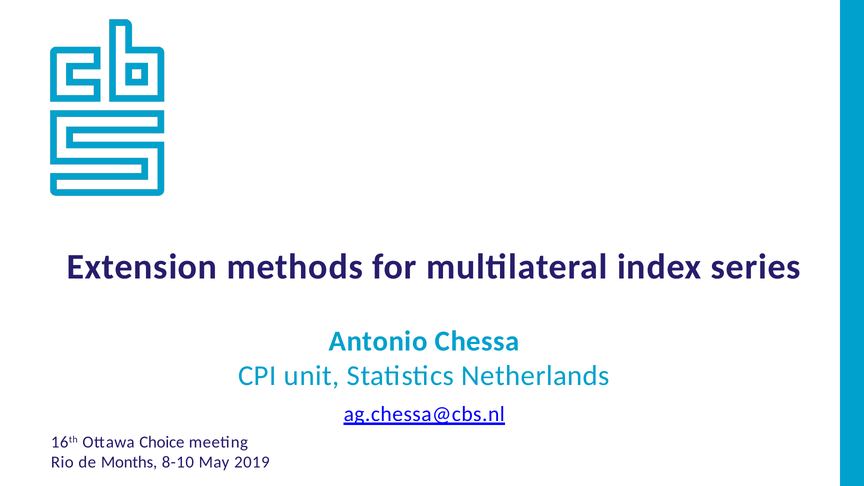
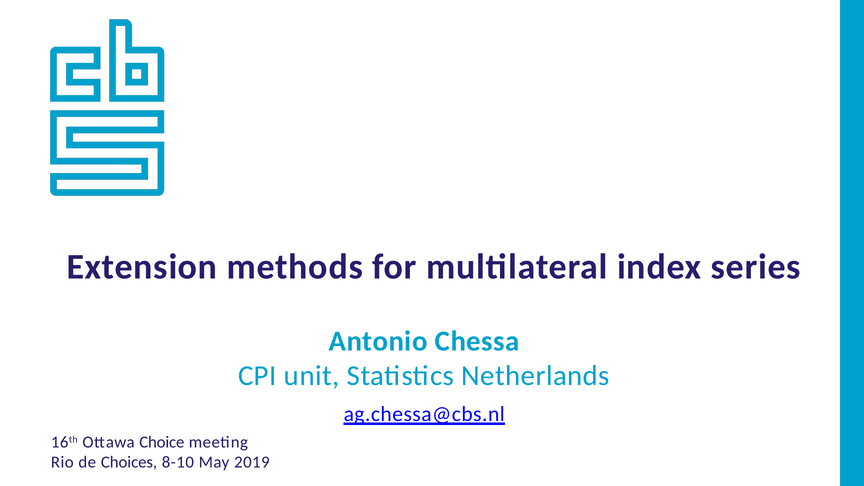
Months: Months -> Choices (129, 462)
